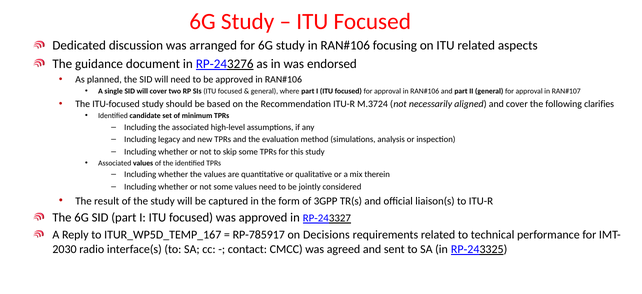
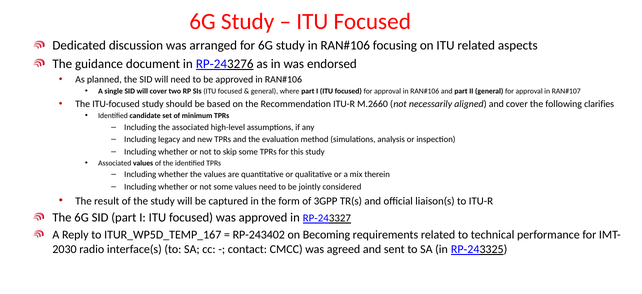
M.3724: M.3724 -> M.2660 (373, 104)
RP-785917: RP-785917 -> RP-243402 (259, 235)
Decisions: Decisions -> Becoming (326, 235)
